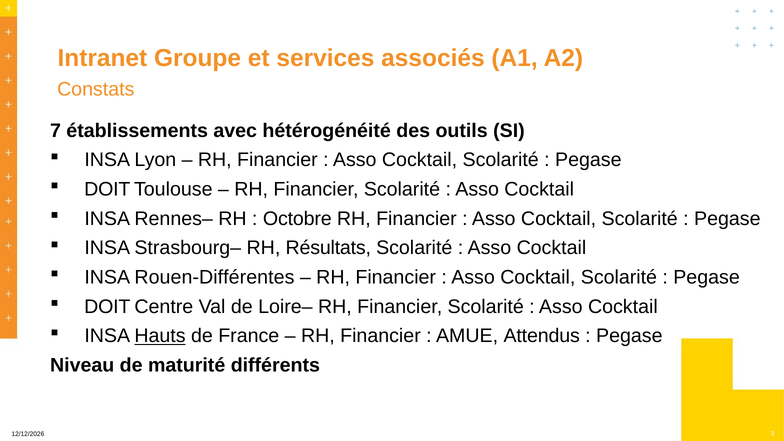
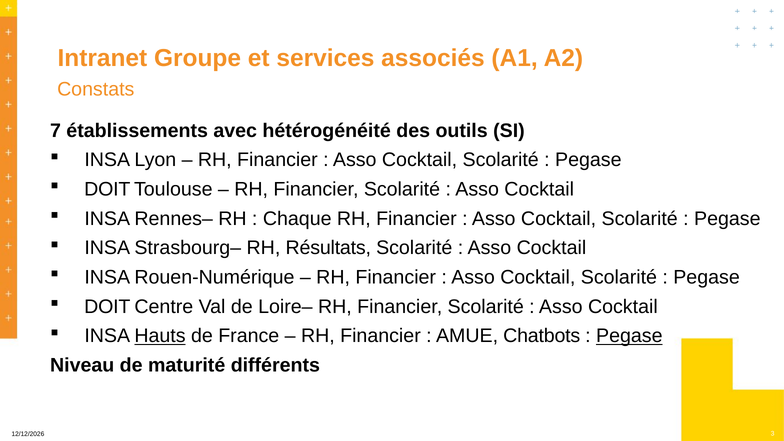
Octobre: Octobre -> Chaque (297, 219)
Rouen-Différentes: Rouen-Différentes -> Rouen-Numérique (214, 277)
Attendus: Attendus -> Chatbots (542, 336)
Pegase underline: none -> present (629, 336)
